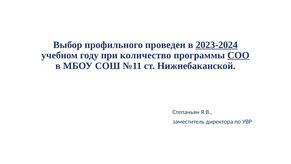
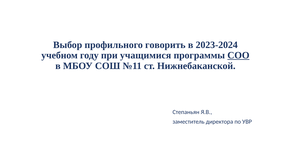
проведен: проведен -> говорить (165, 45)
2023-2024 underline: present -> none (217, 45)
количество: количество -> учащимися (146, 55)
